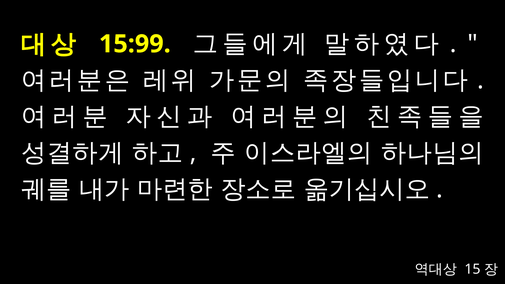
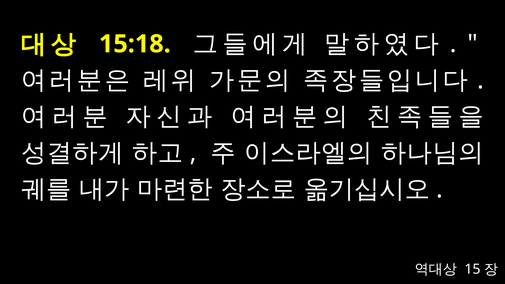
15:99: 15:99 -> 15:18 (135, 44)
